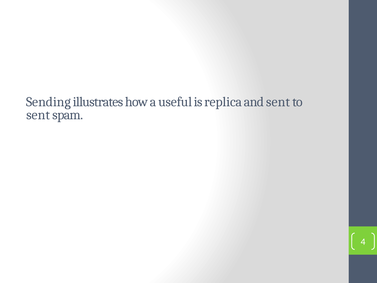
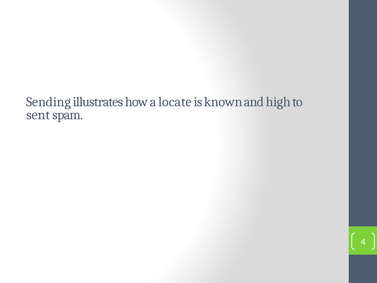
useful: useful -> locate (175, 102)
replica: replica -> known (223, 102)
and sent: sent -> high (278, 102)
